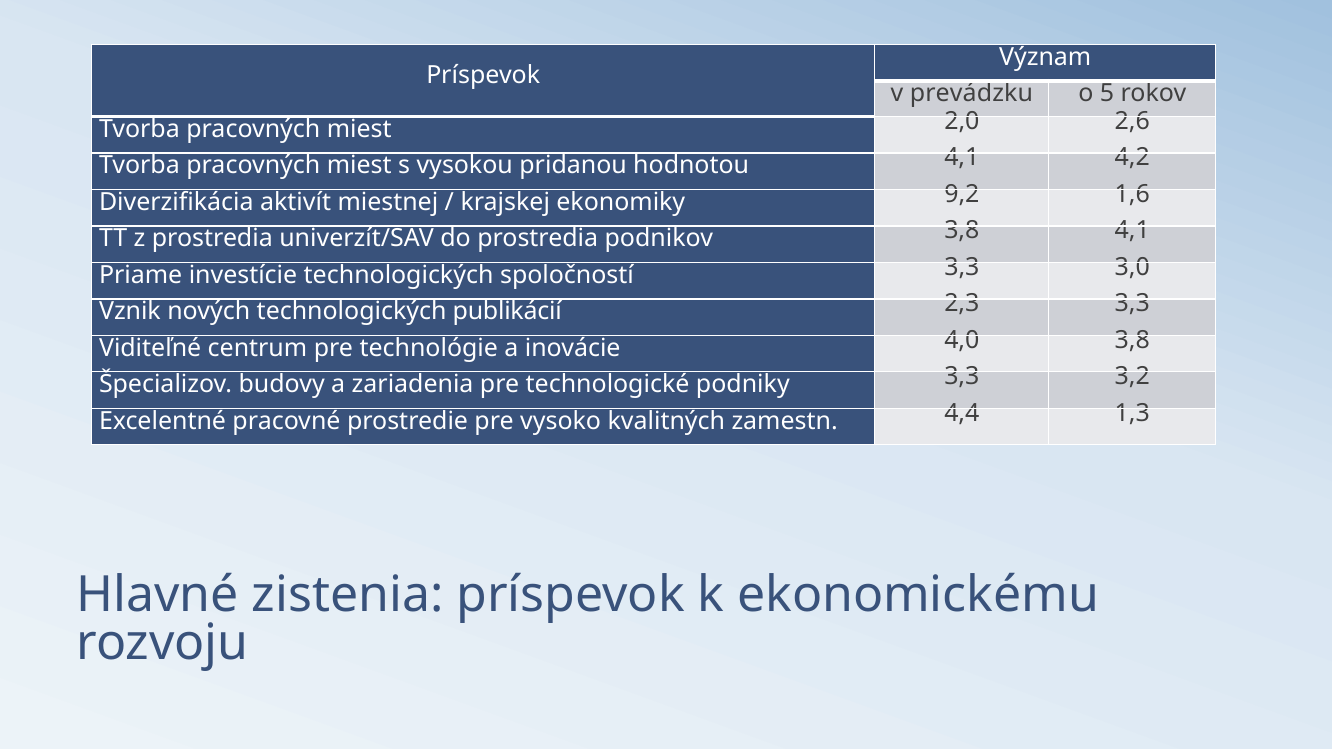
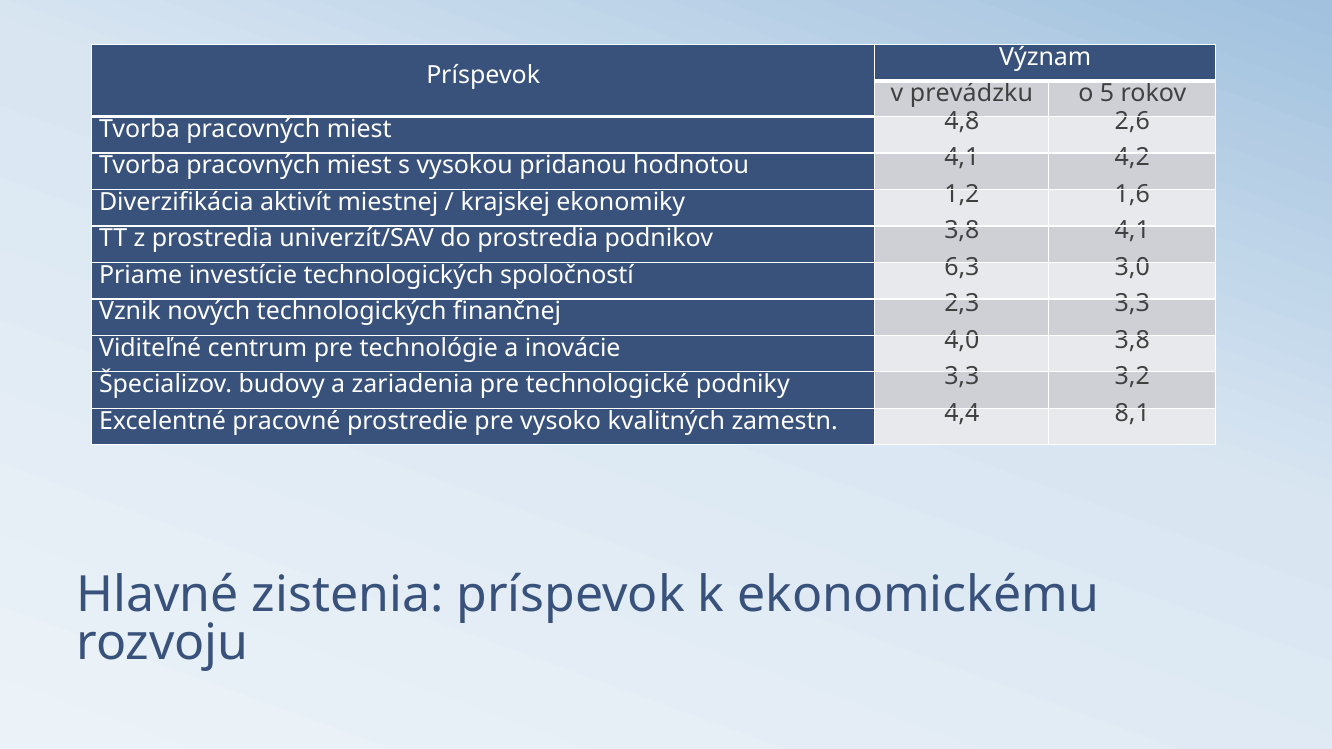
2,0: 2,0 -> 4,8 (962, 121)
9,2: 9,2 -> 1,2 (962, 194)
spoločností 3,3: 3,3 -> 6,3 (962, 267)
publikácií: publikácií -> finančnej (507, 312)
1,3: 1,3 -> 8,1 (1132, 413)
